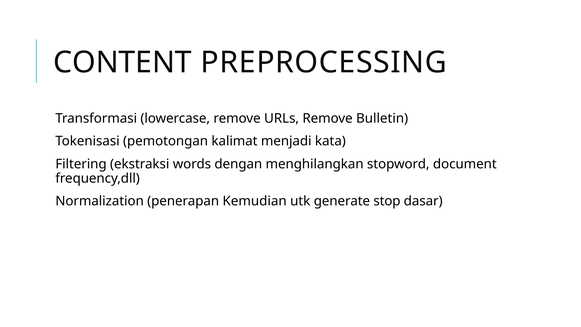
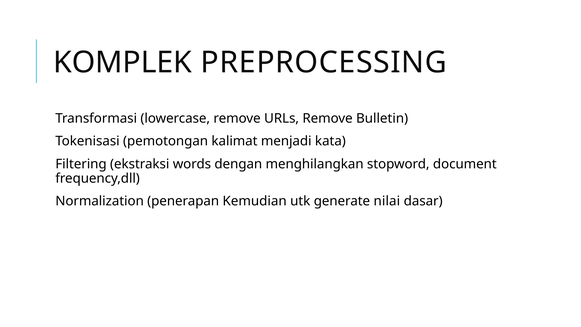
CONTENT: CONTENT -> KOMPLEK (122, 62)
stop: stop -> nilai (387, 201)
